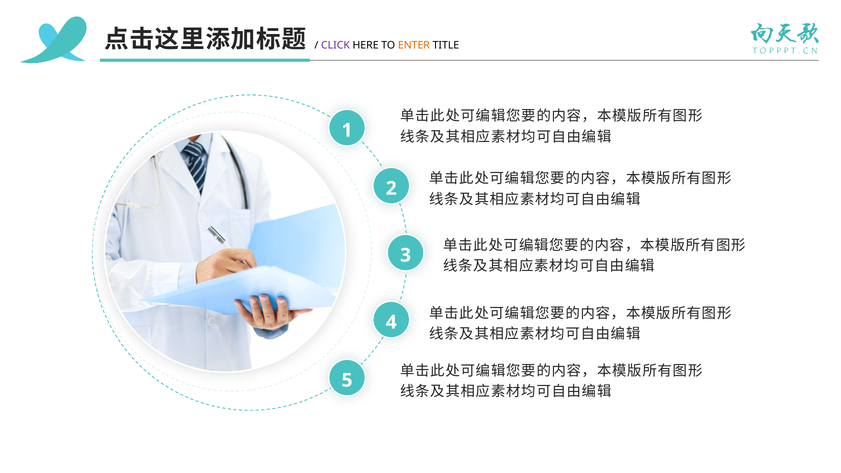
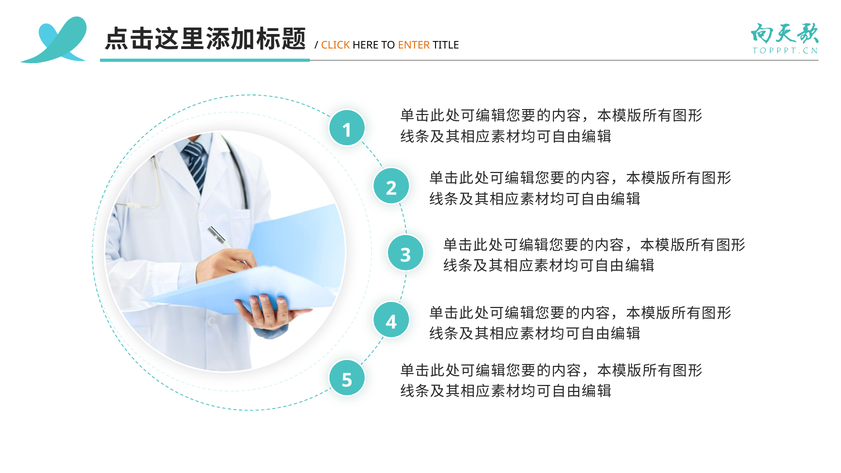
CLICK colour: purple -> orange (335, 45)
